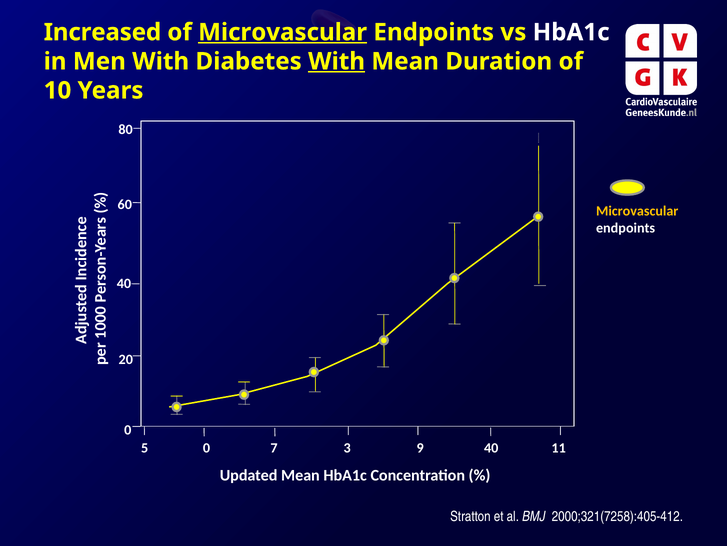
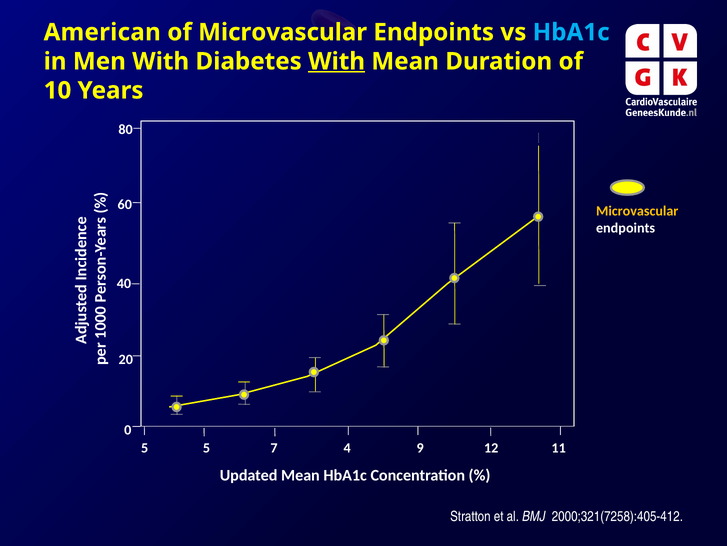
Increased: Increased -> American (102, 32)
Microvascular underline: present -> none (283, 32)
HbA1c colour: white -> light blue (571, 32)
5 0: 0 -> 5 (207, 447)
3: 3 -> 4 (347, 447)
9 40: 40 -> 12 (491, 447)
